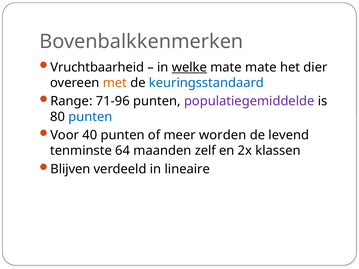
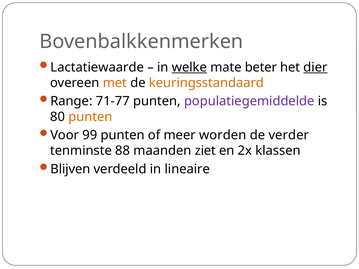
Vruchtbaarheid: Vruchtbaarheid -> Lactatiewaarde (97, 67)
mate mate: mate -> beter (261, 67)
dier underline: none -> present (315, 67)
keuringsstandaard colour: blue -> orange (206, 83)
71-96: 71-96 -> 71-77 (113, 101)
punten colour: blue -> orange (90, 117)
40: 40 -> 99 (90, 135)
levend: levend -> verder (289, 135)
64: 64 -> 88 (123, 151)
zelf: zelf -> ziet (205, 151)
